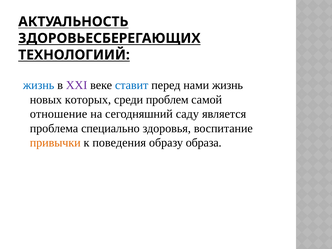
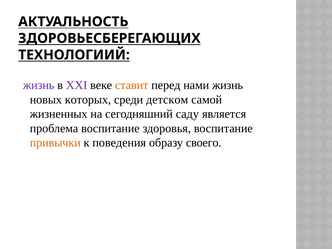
жизнь colour: blue -> purple (39, 85)
ставит colour: blue -> orange (132, 85)
проблем: проблем -> детском (167, 100)
отношение: отношение -> жизненных (59, 114)
проблема специально: специально -> воспитание (110, 128)
образа: образа -> своего (204, 143)
